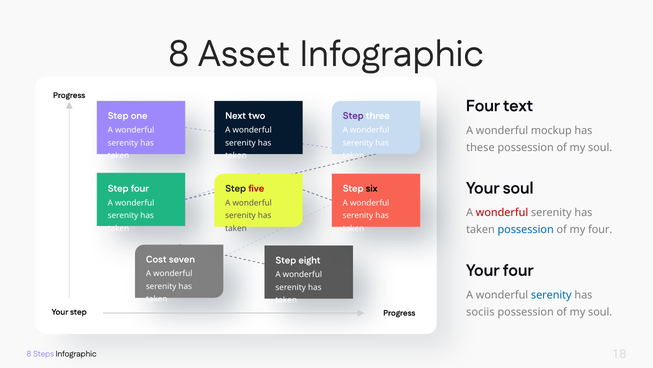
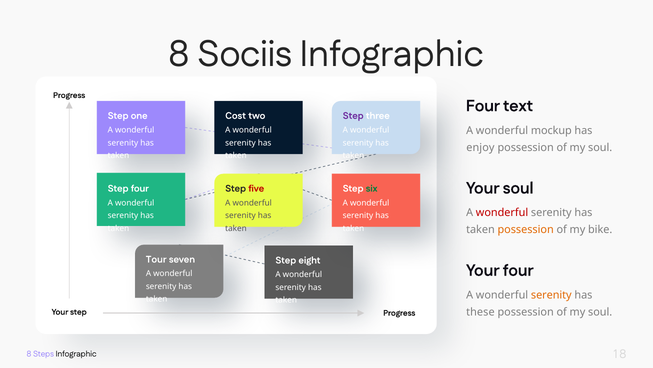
Asset: Asset -> Sociis (245, 54)
Next: Next -> Cost (236, 115)
these: these -> enjoy (480, 147)
six colour: black -> green (372, 188)
possession colour: blue -> orange (526, 229)
my four: four -> bike (600, 229)
Cost: Cost -> Tour (156, 259)
serenity colour: blue -> orange (551, 294)
sociis: sociis -> these (480, 311)
